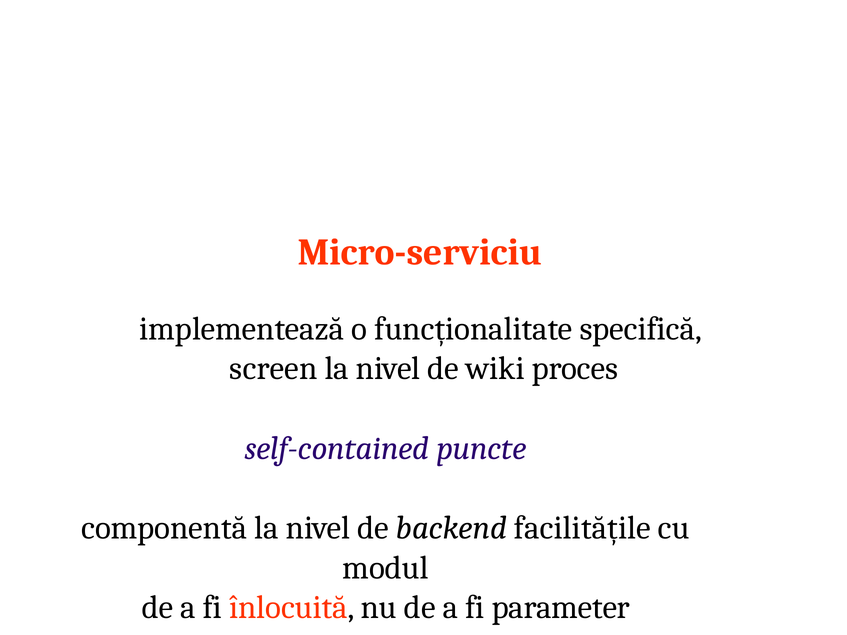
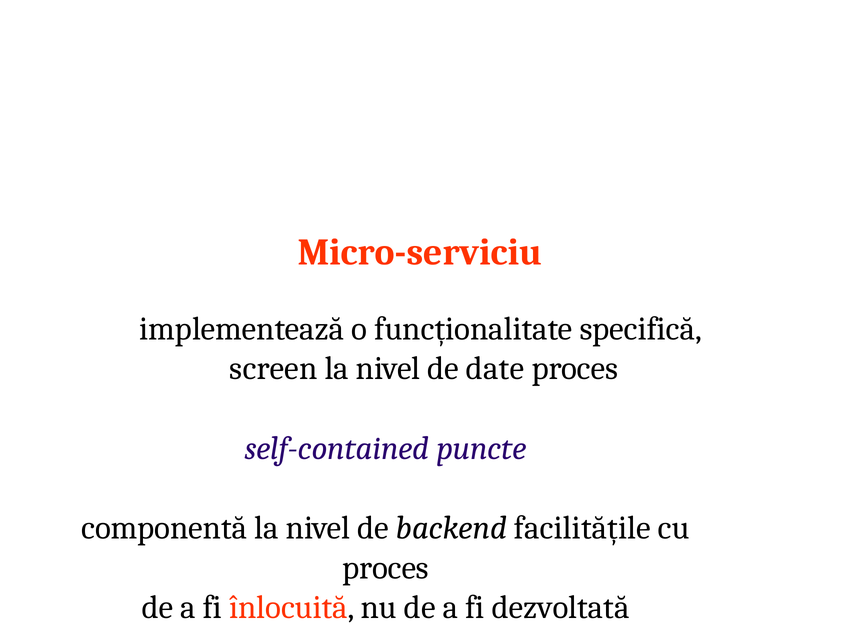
wiki: wiki -> date (495, 368)
modul: modul -> proces (386, 568)
parameter: parameter -> dezvoltată (561, 607)
